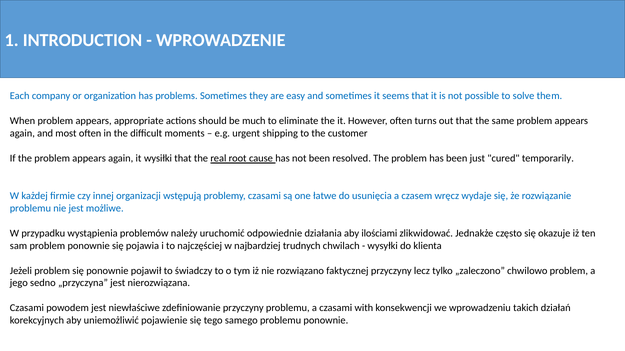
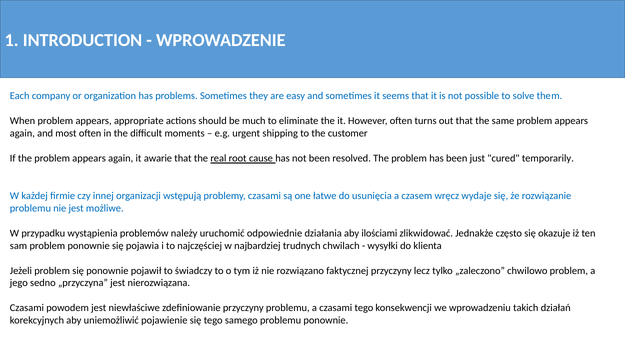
wysiłki: wysiłki -> awarie (158, 159)
czasami with: with -> tego (364, 309)
